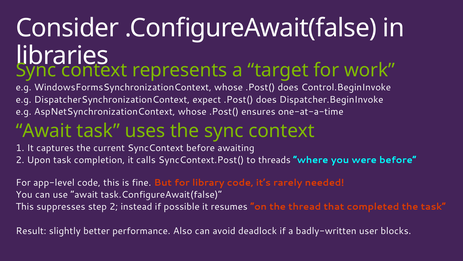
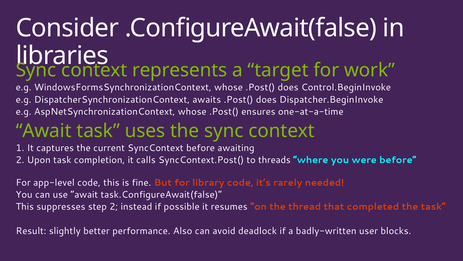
expect: expect -> awaits (207, 99)
